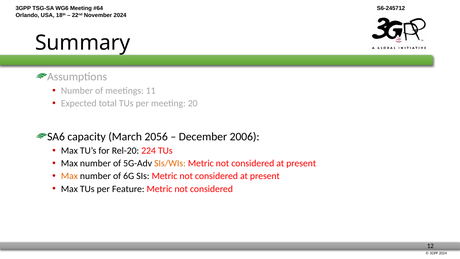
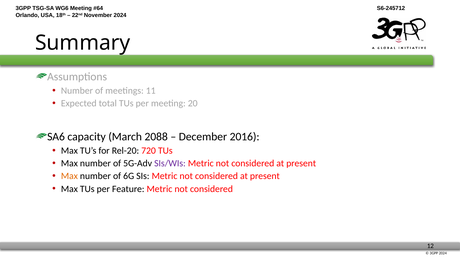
2056: 2056 -> 2088 (156, 137)
2006: 2006 -> 2016 (245, 137)
224: 224 -> 720 (149, 150)
SIs/WIs colour: orange -> purple (170, 163)
